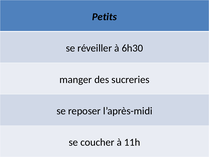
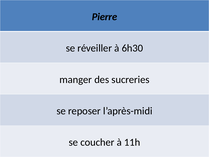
Petits: Petits -> Pierre (105, 17)
